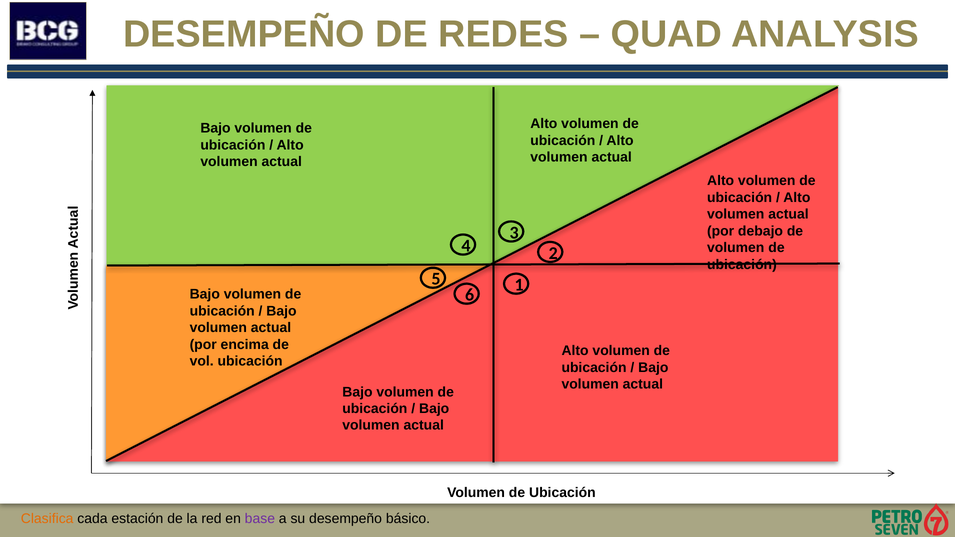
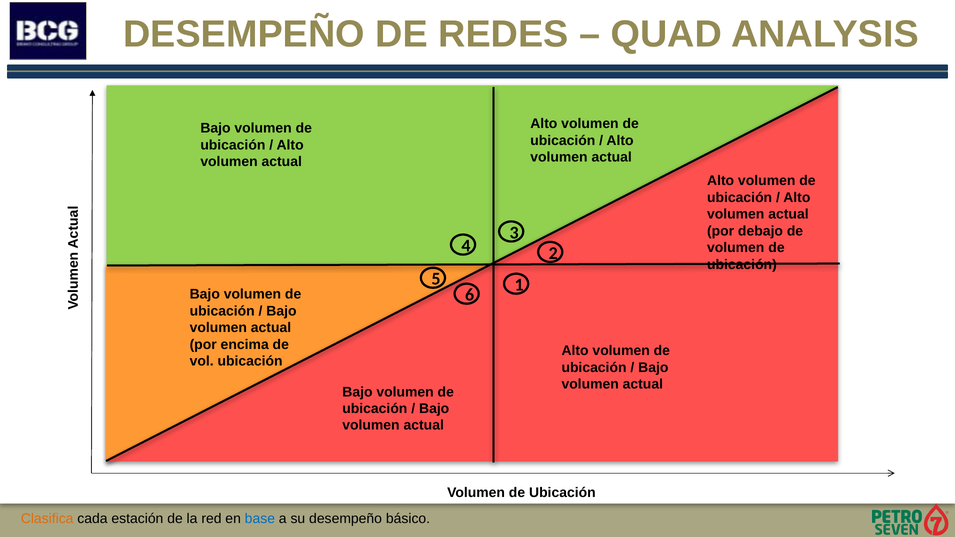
base colour: purple -> blue (260, 519)
